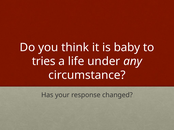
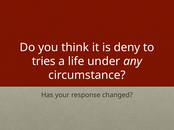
baby: baby -> deny (127, 48)
